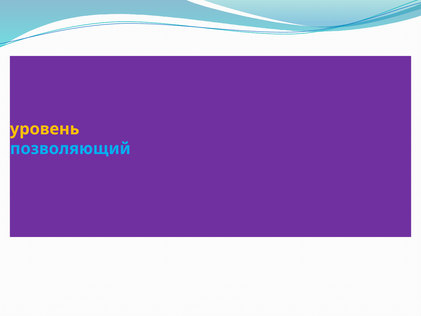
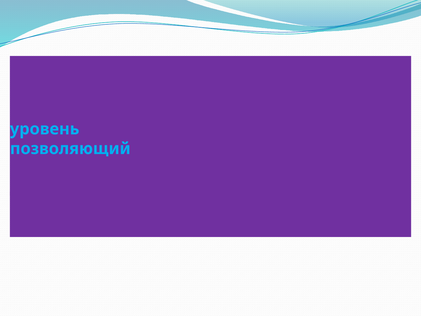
уровень colour: yellow -> light blue (45, 129)
